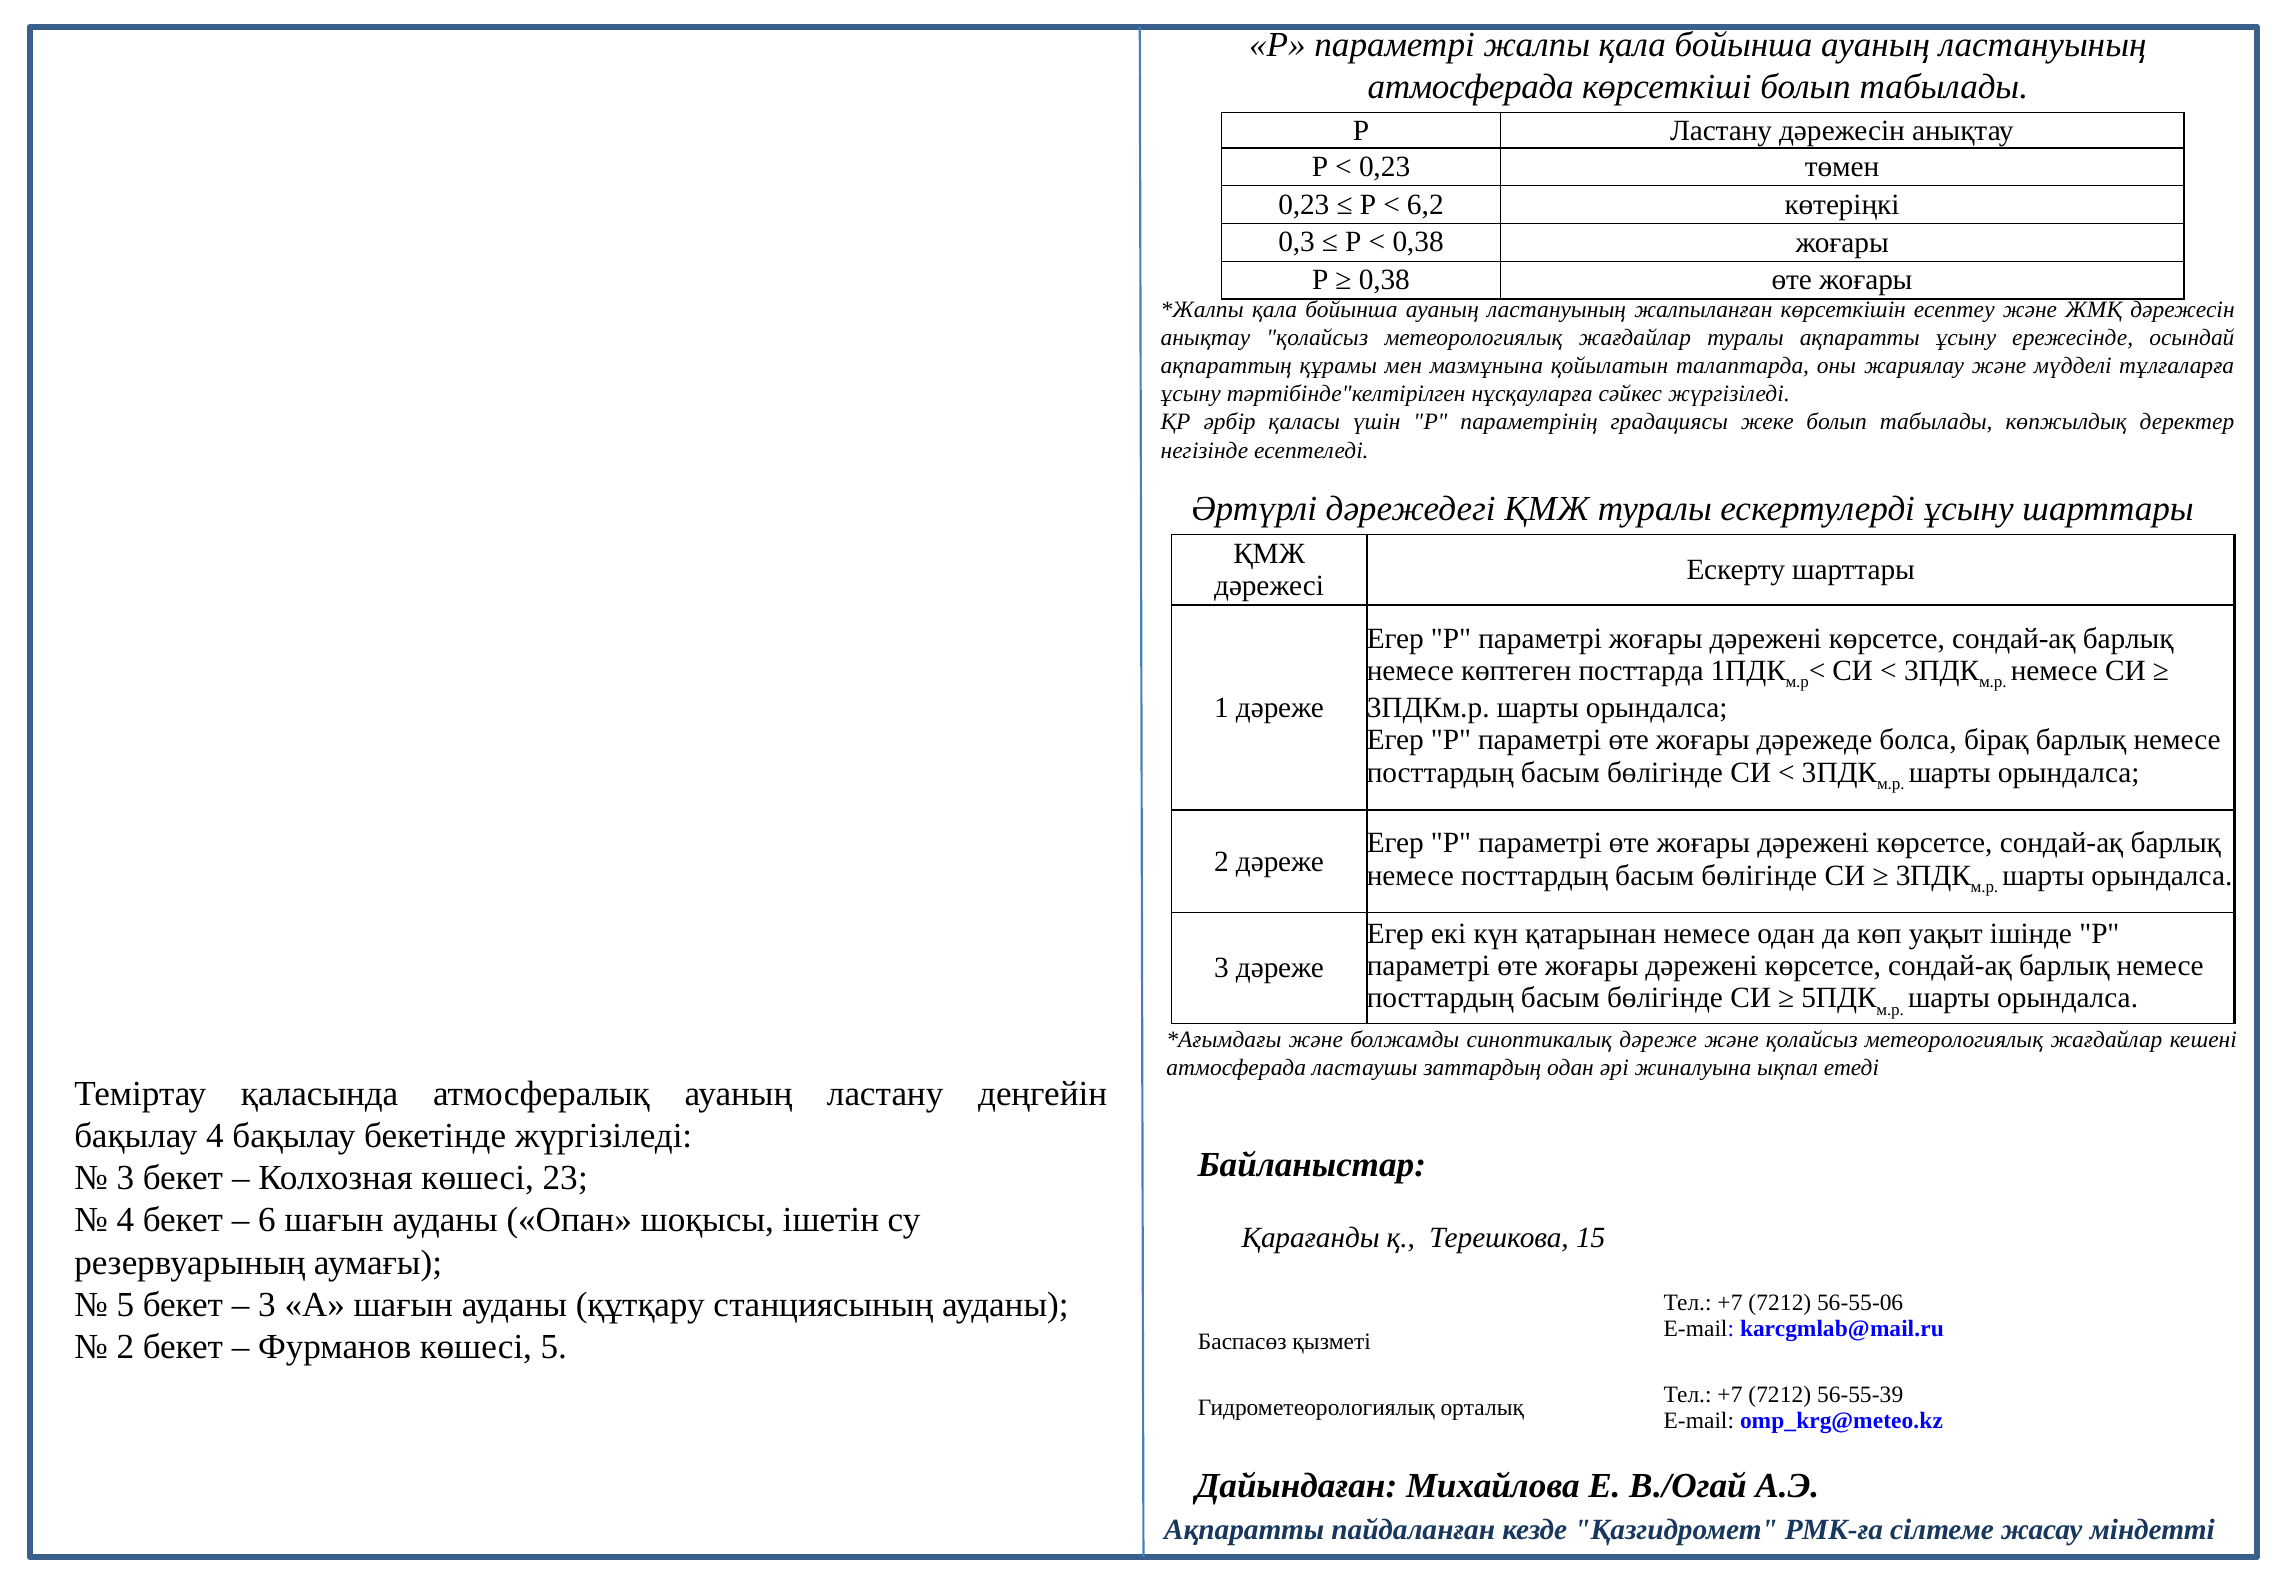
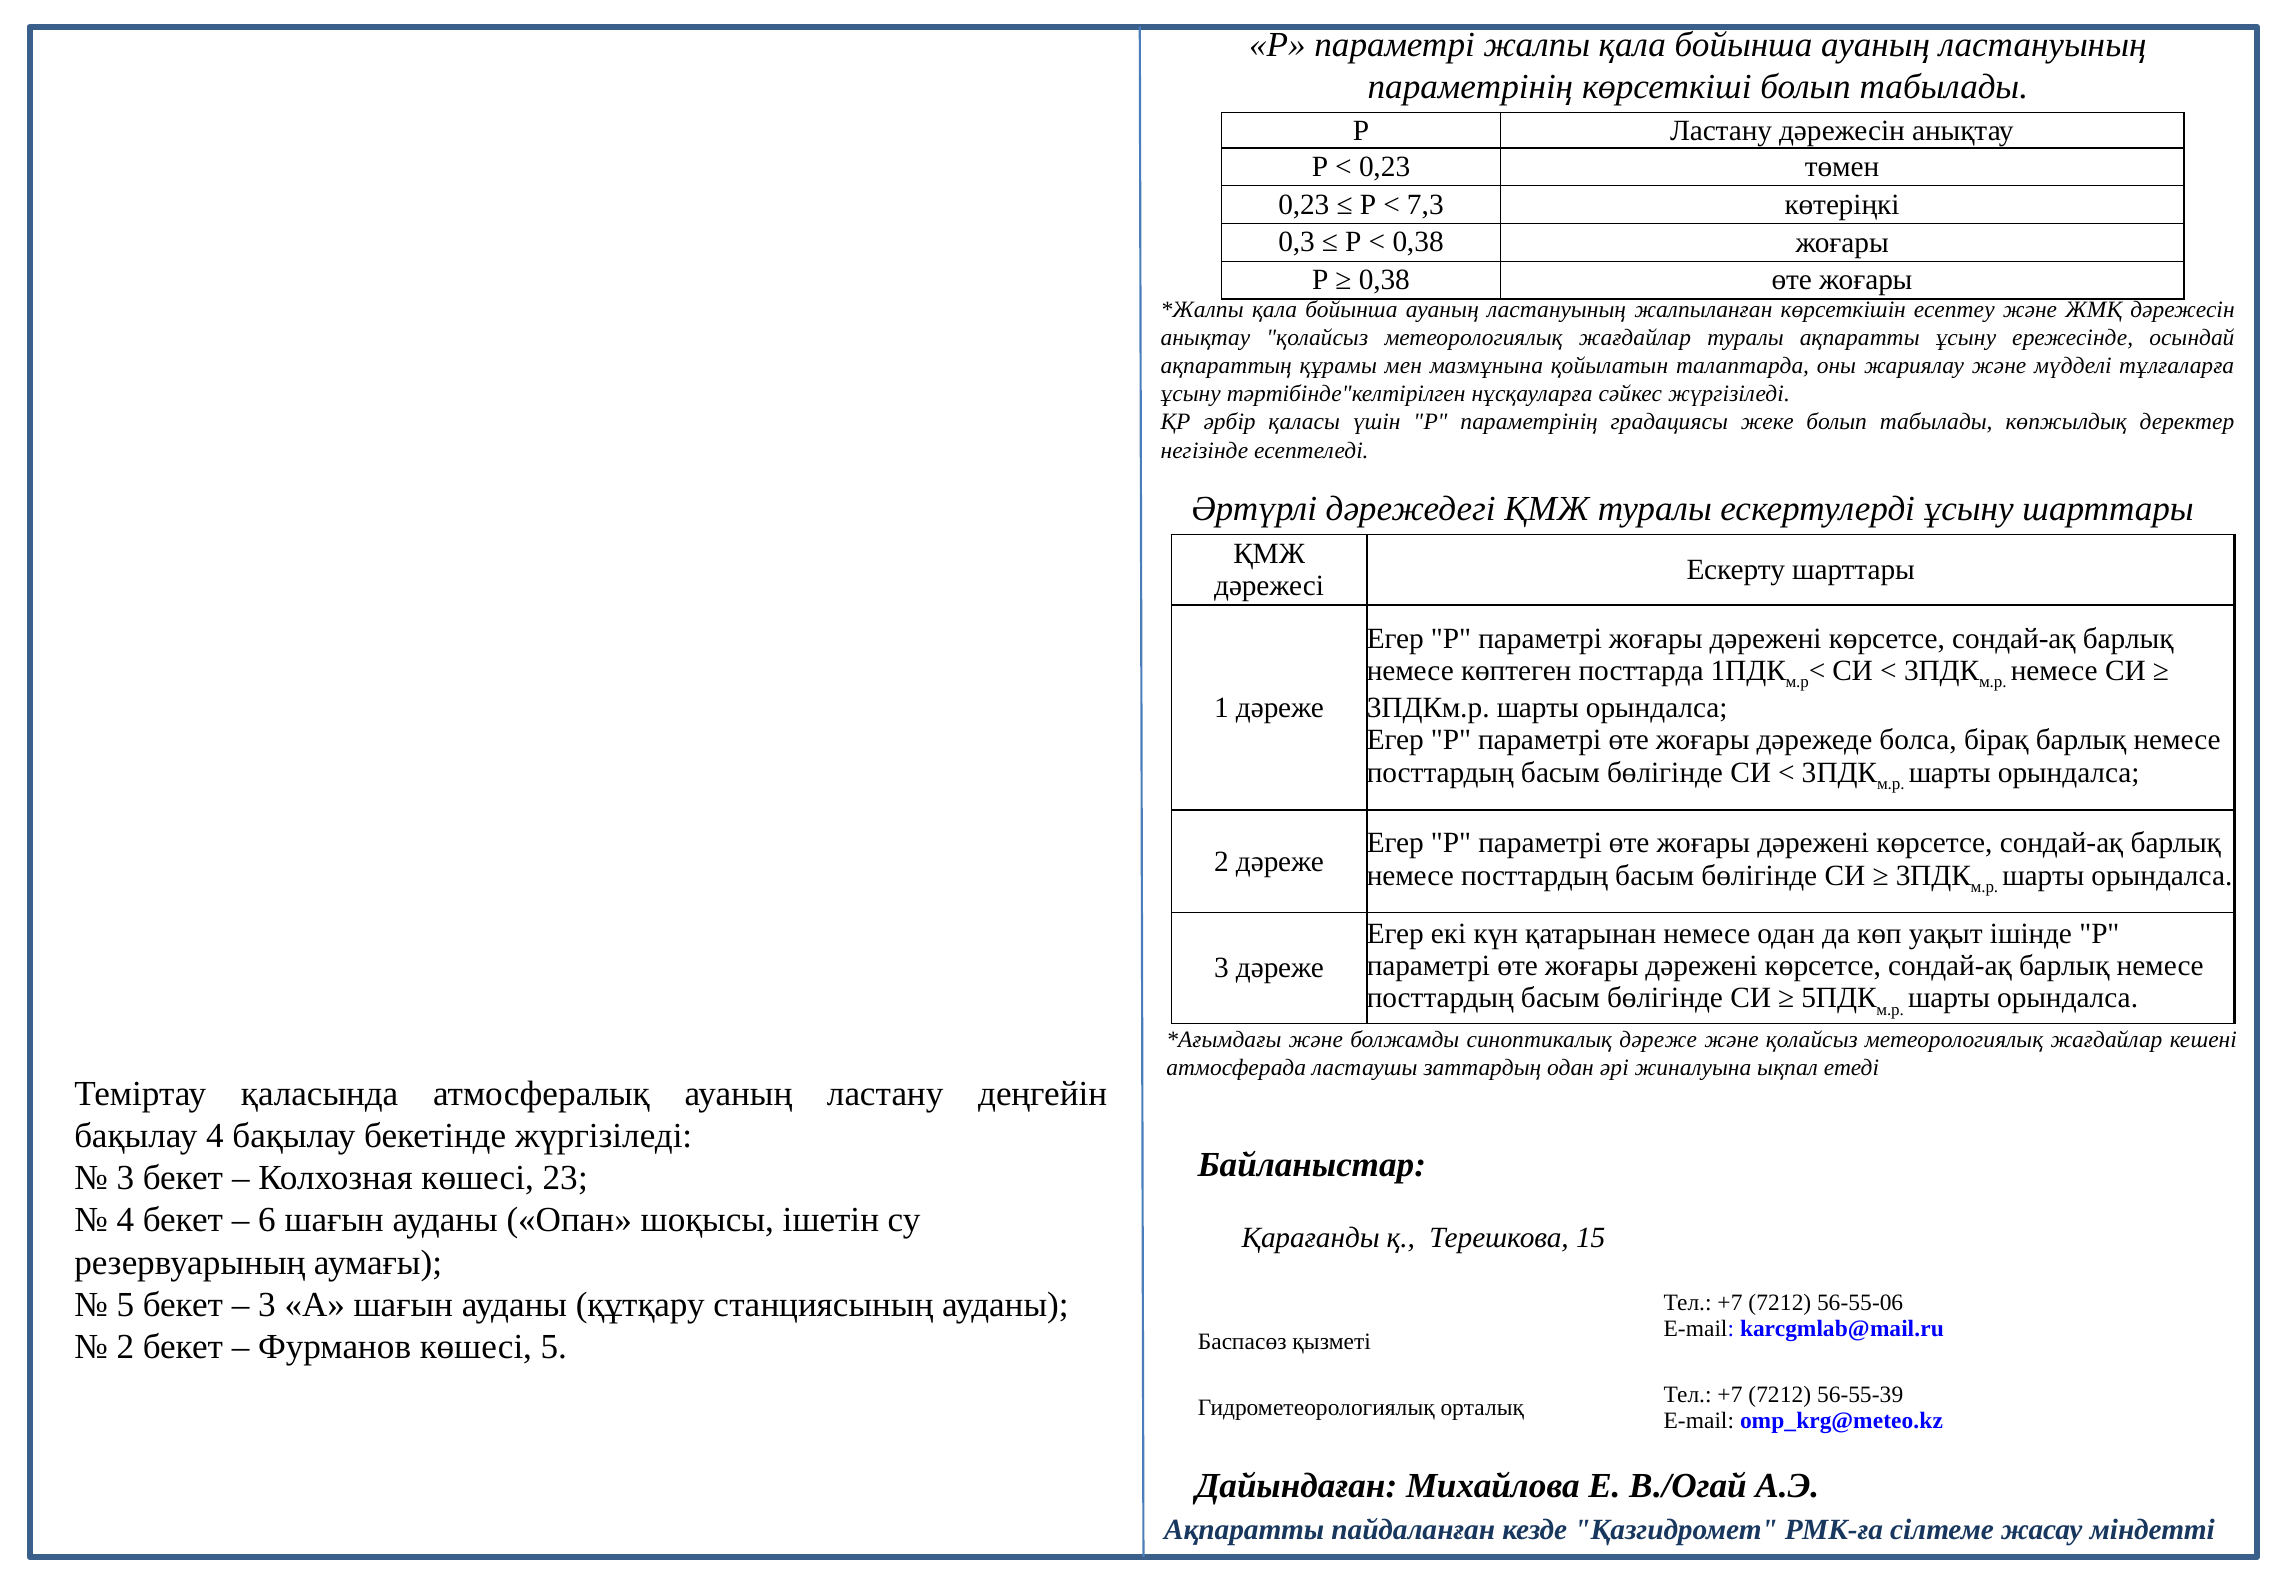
атмосферада: атмосферада -> параметрінің (1470, 87)
6,2: 6,2 -> 7,3 (1425, 204)
